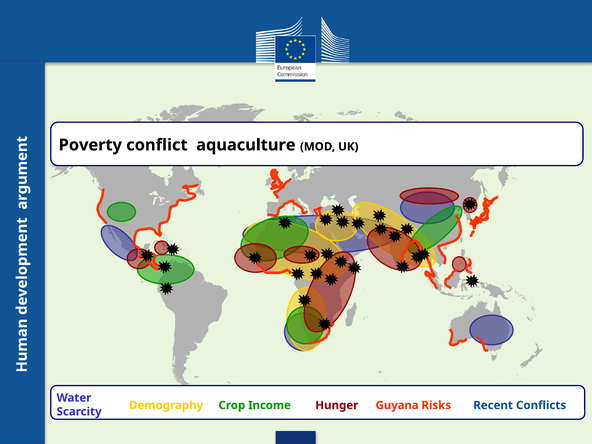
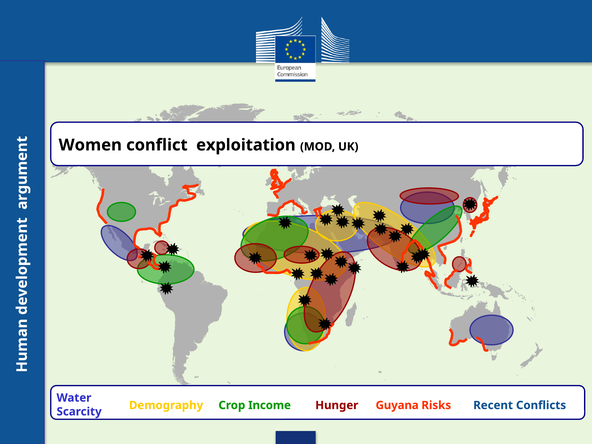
Poverty: Poverty -> Women (90, 145)
aquaculture: aquaculture -> exploitation (246, 145)
